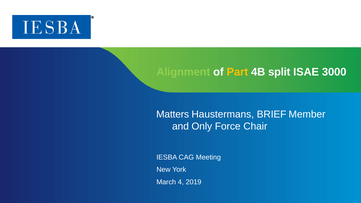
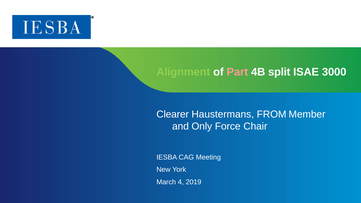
Part colour: yellow -> pink (237, 72)
Matters: Matters -> Clearer (173, 114)
BRIEF: BRIEF -> FROM (272, 114)
